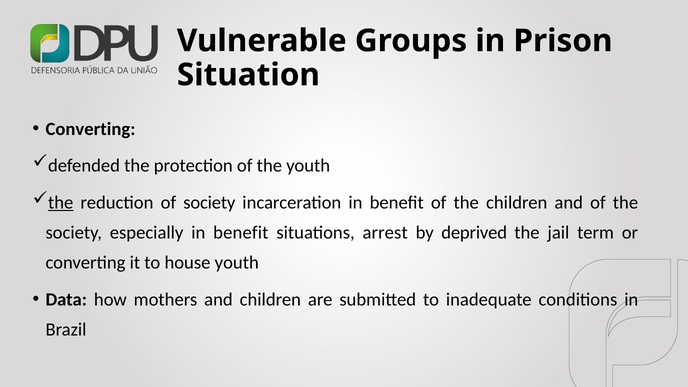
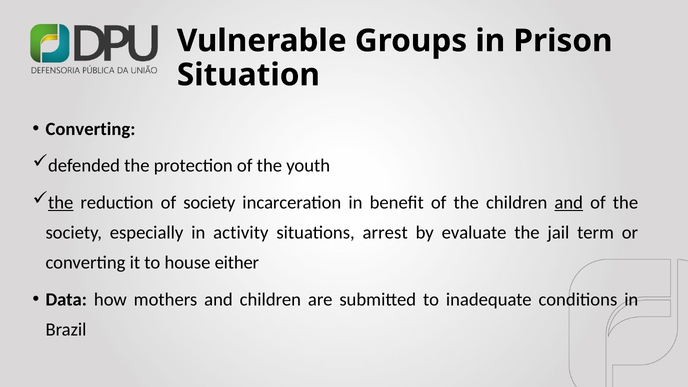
and underline: none -> present (569, 202)
especially in benefit: benefit -> activity (241, 233)
deprived: deprived -> evaluate (474, 233)
house youth: youth -> either (237, 263)
